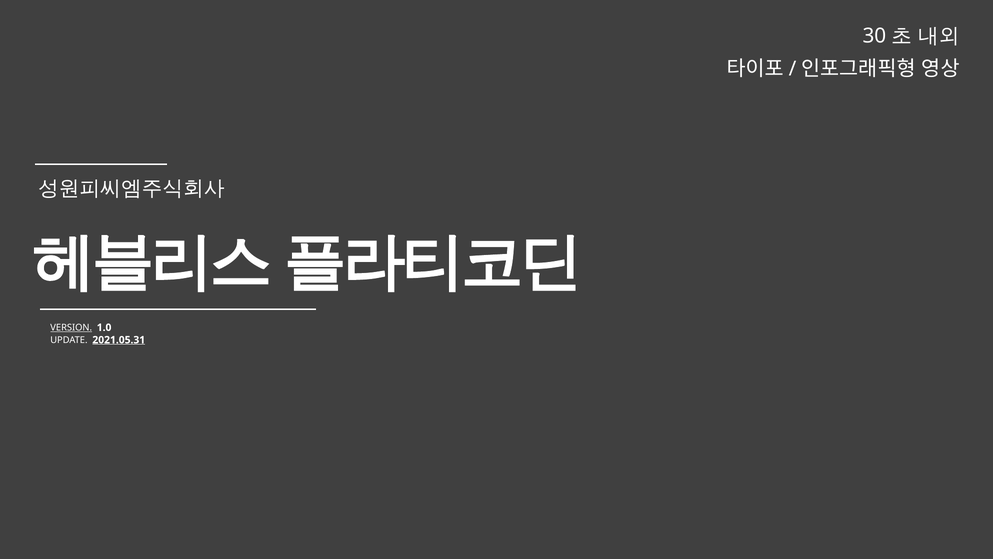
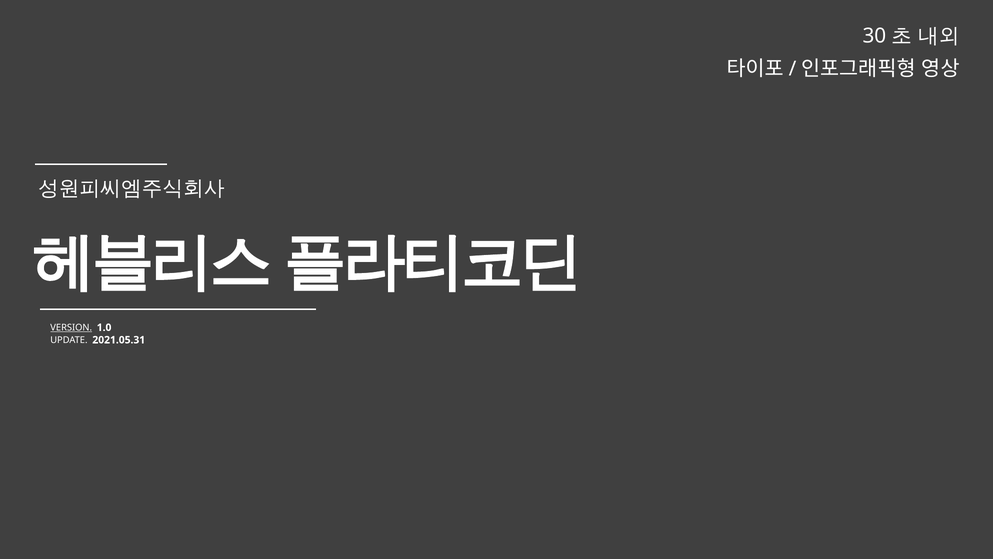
2021.05.31 underline: present -> none (119, 340)
